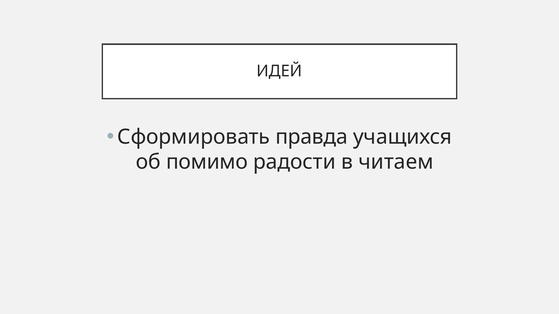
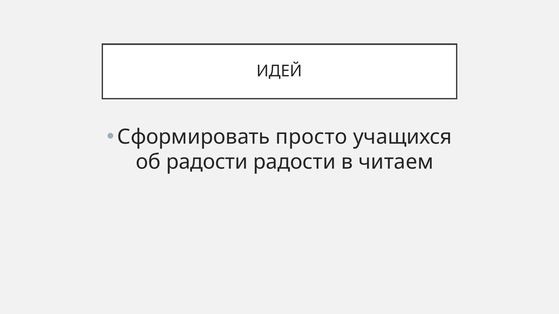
правда: правда -> просто (311, 137)
об помимо: помимо -> радости (207, 162)
